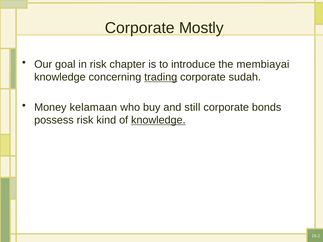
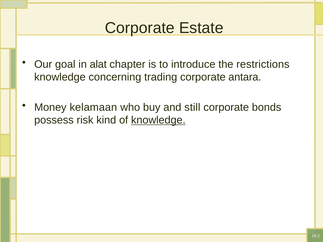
Mostly: Mostly -> Estate (201, 28)
in risk: risk -> alat (98, 64)
membiayai: membiayai -> restrictions (263, 64)
trading underline: present -> none (161, 77)
sudah: sudah -> antara (245, 77)
